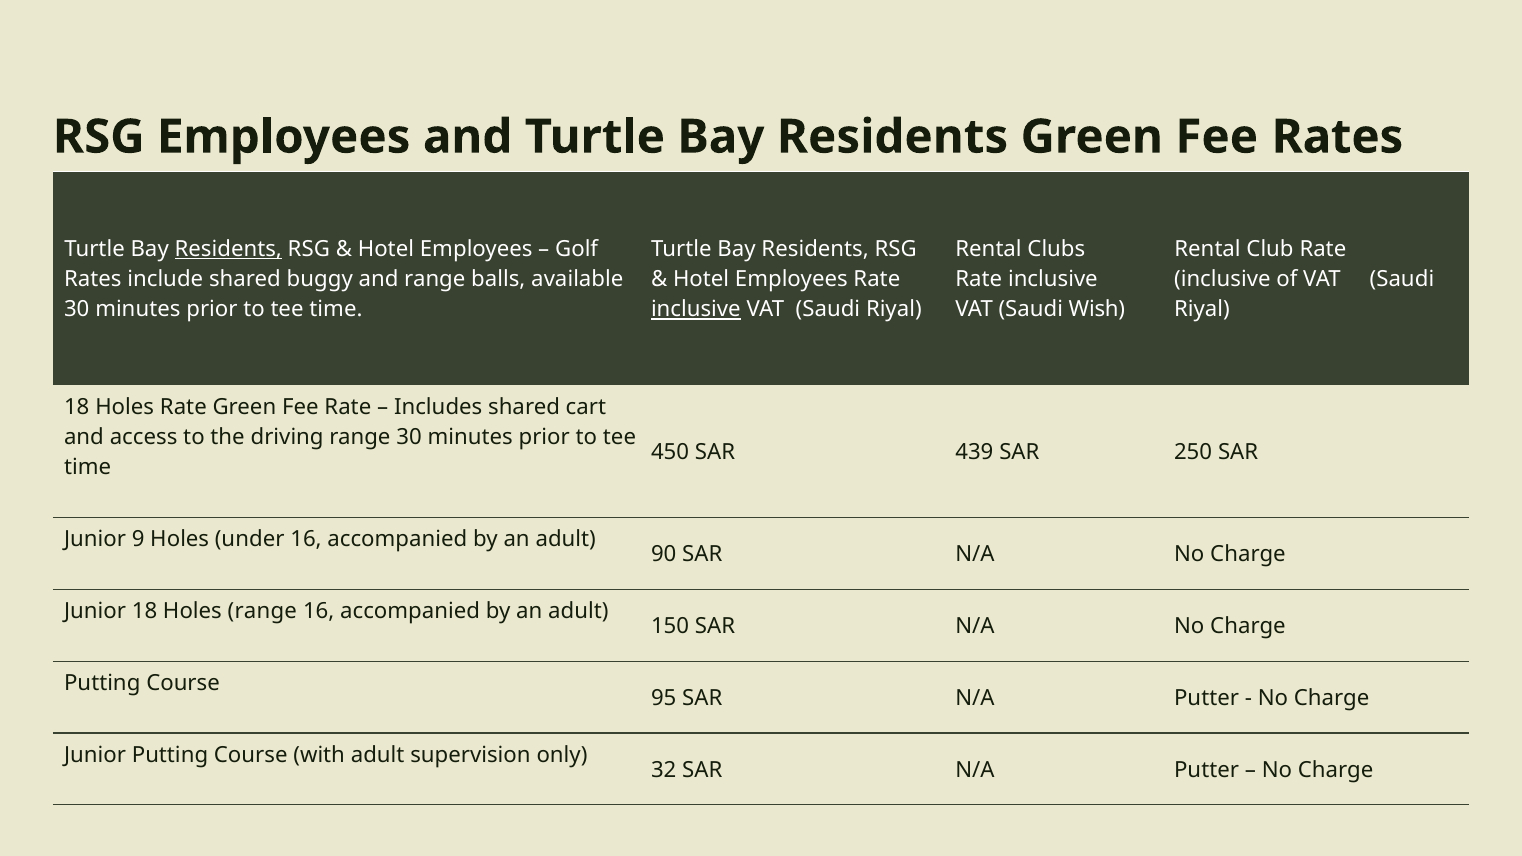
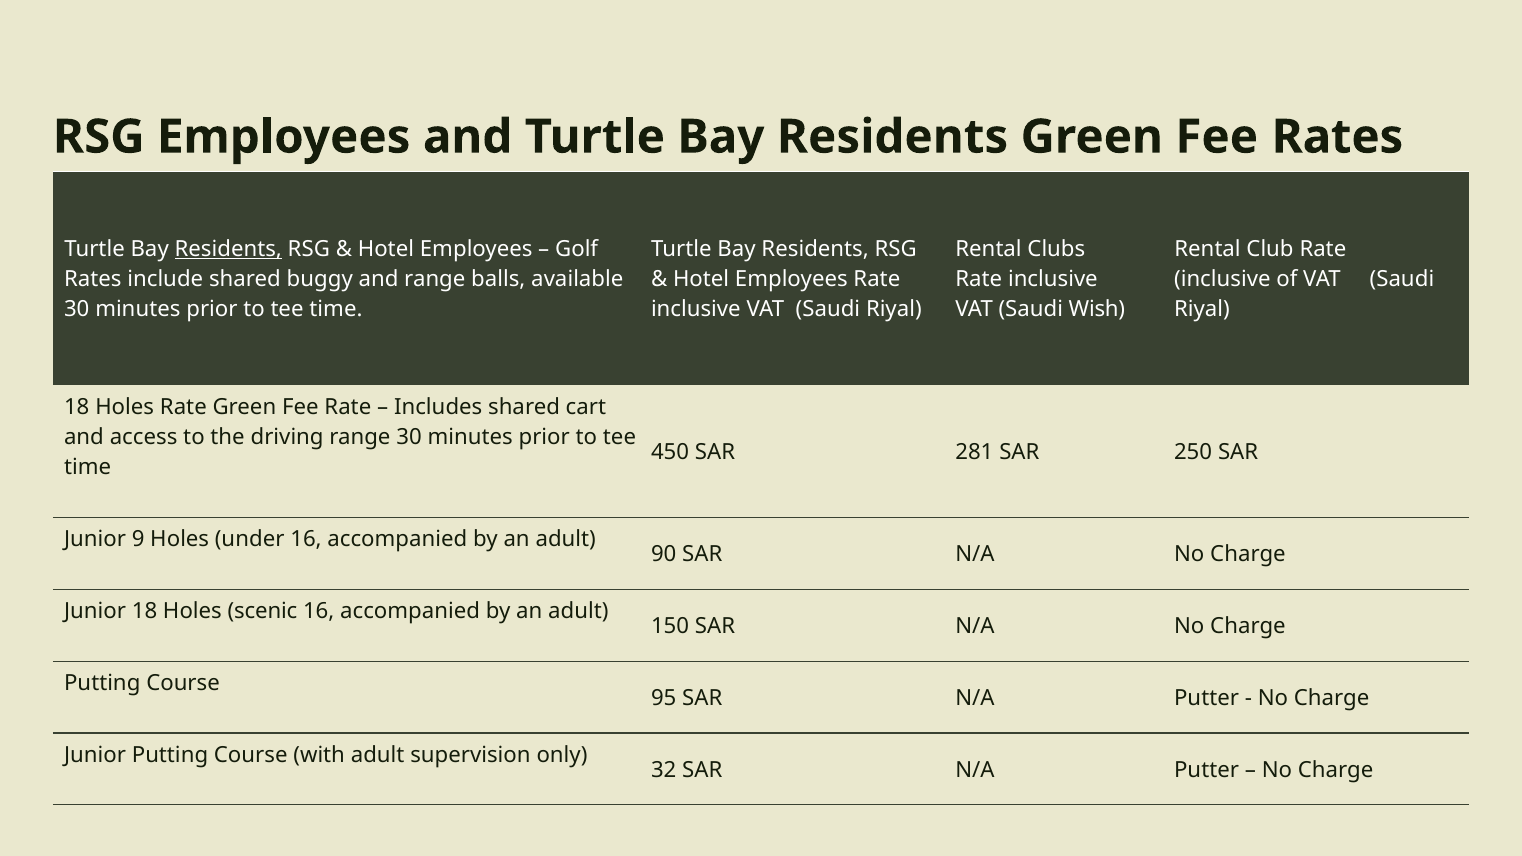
inclusive underline: present -> none (696, 310)
439: 439 -> 281 (974, 452)
Holes range: range -> scenic (262, 611)
